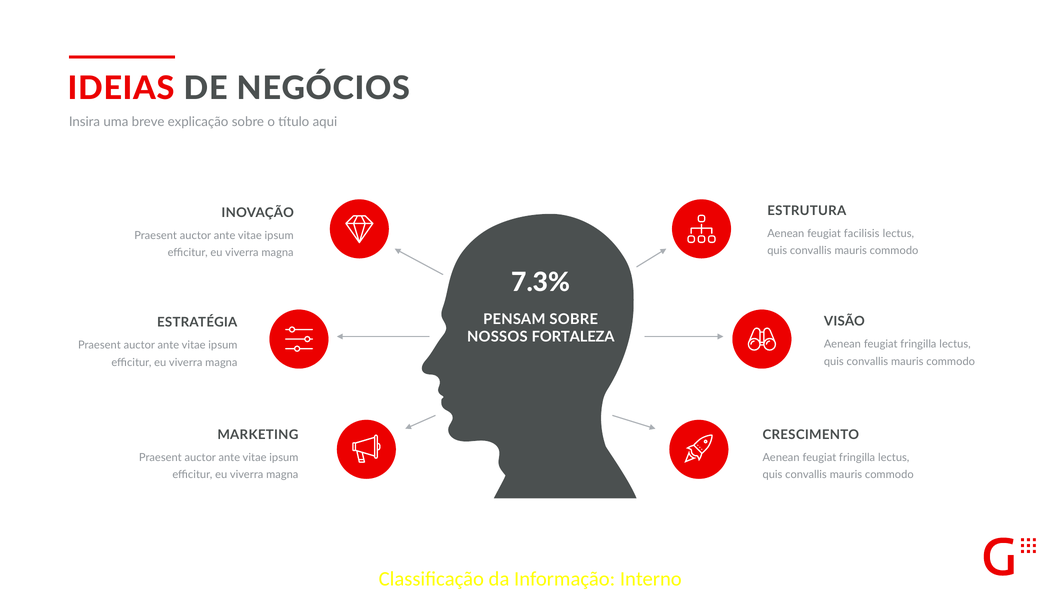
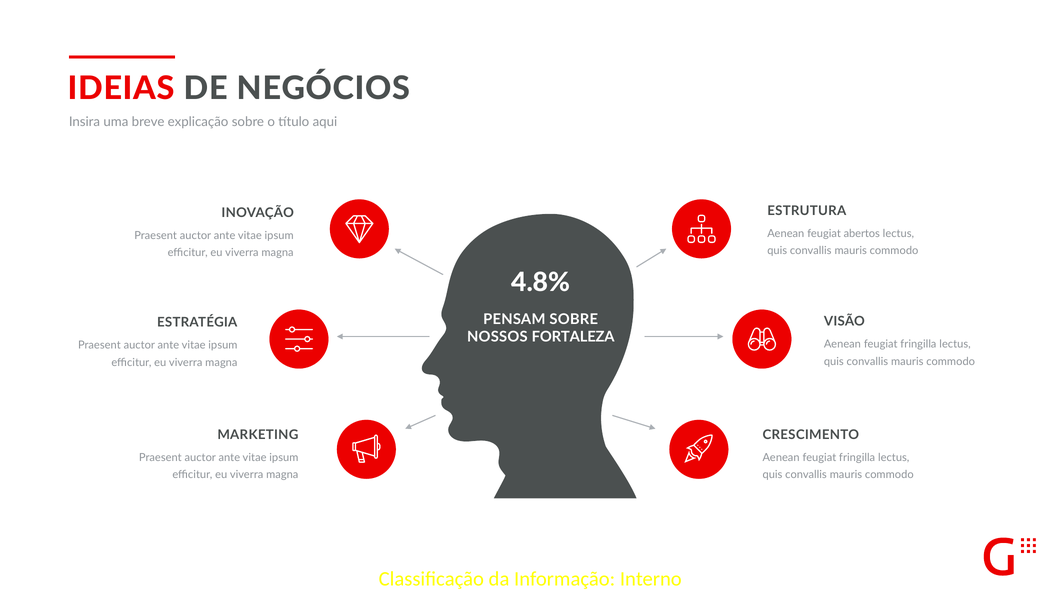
facilisis: facilisis -> abertos (862, 233)
7.3%: 7.3% -> 4.8% (541, 283)
